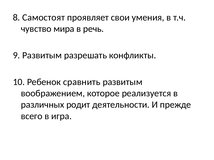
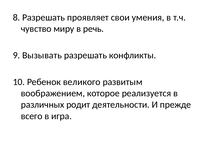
8 Самостоят: Самостоят -> Разрешать (44, 17)
мира: мира -> миру (64, 29)
9 Развитым: Развитым -> Вызывать (42, 56)
сравнить: сравнить -> великого (82, 82)
